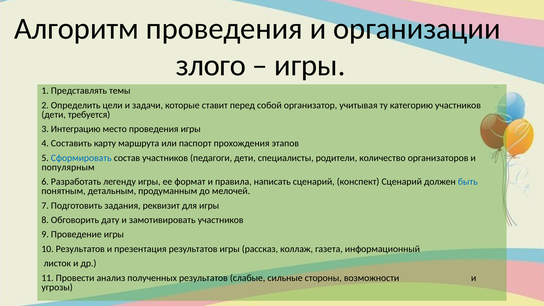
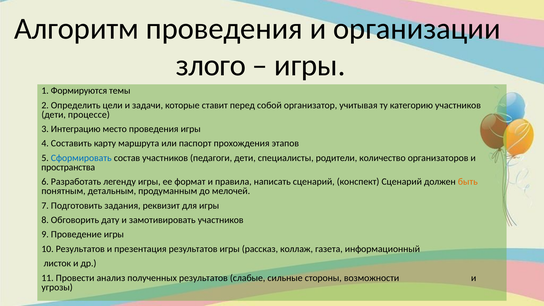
Представлять: Представлять -> Формируются (79, 91)
требуется: требуется -> процессе (89, 115)
популярным: популярным -> пространства (68, 167)
быть colour: blue -> orange (468, 182)
